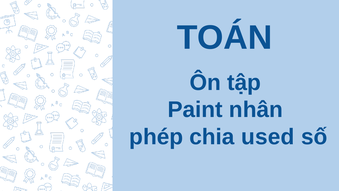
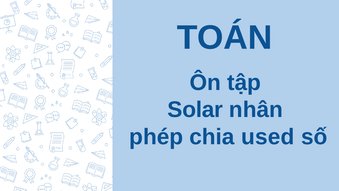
Paint: Paint -> Solar (195, 110)
